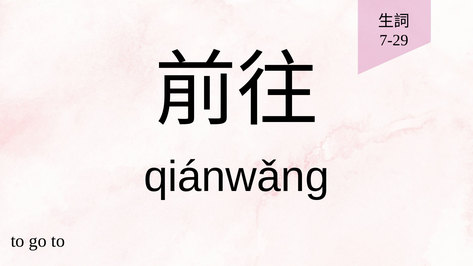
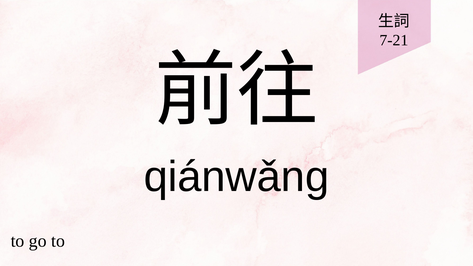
7-29: 7-29 -> 7-21 (394, 40)
